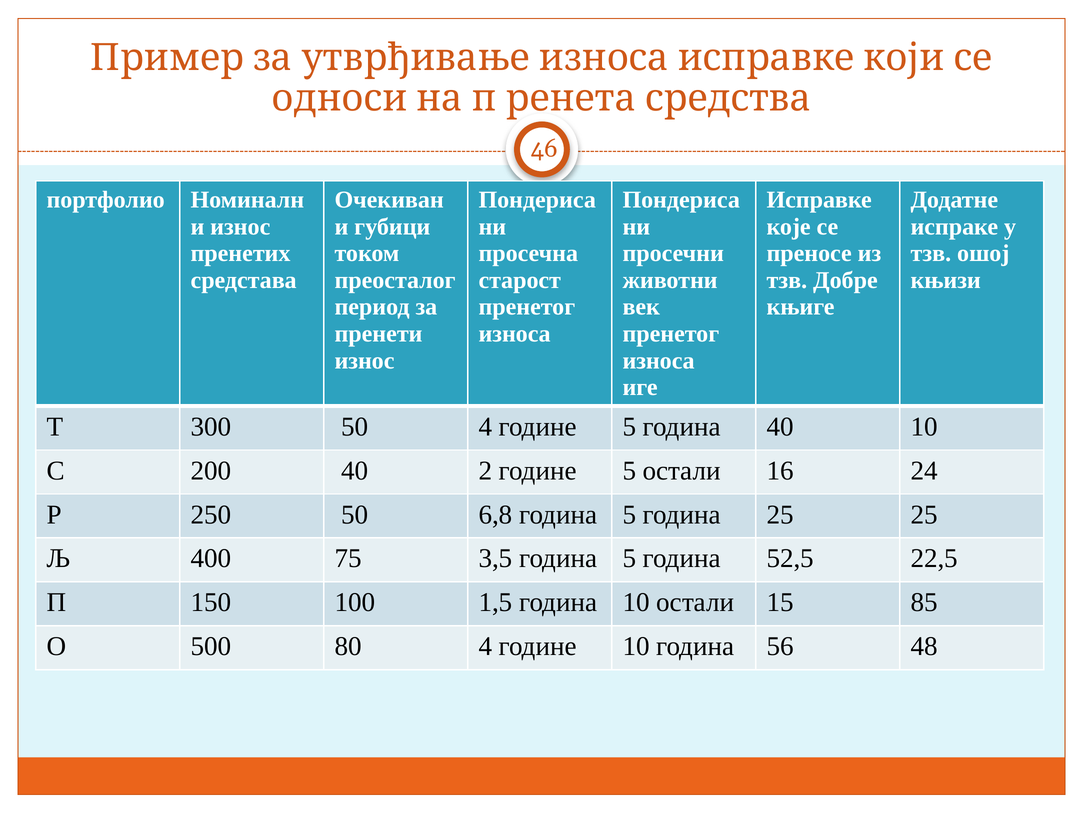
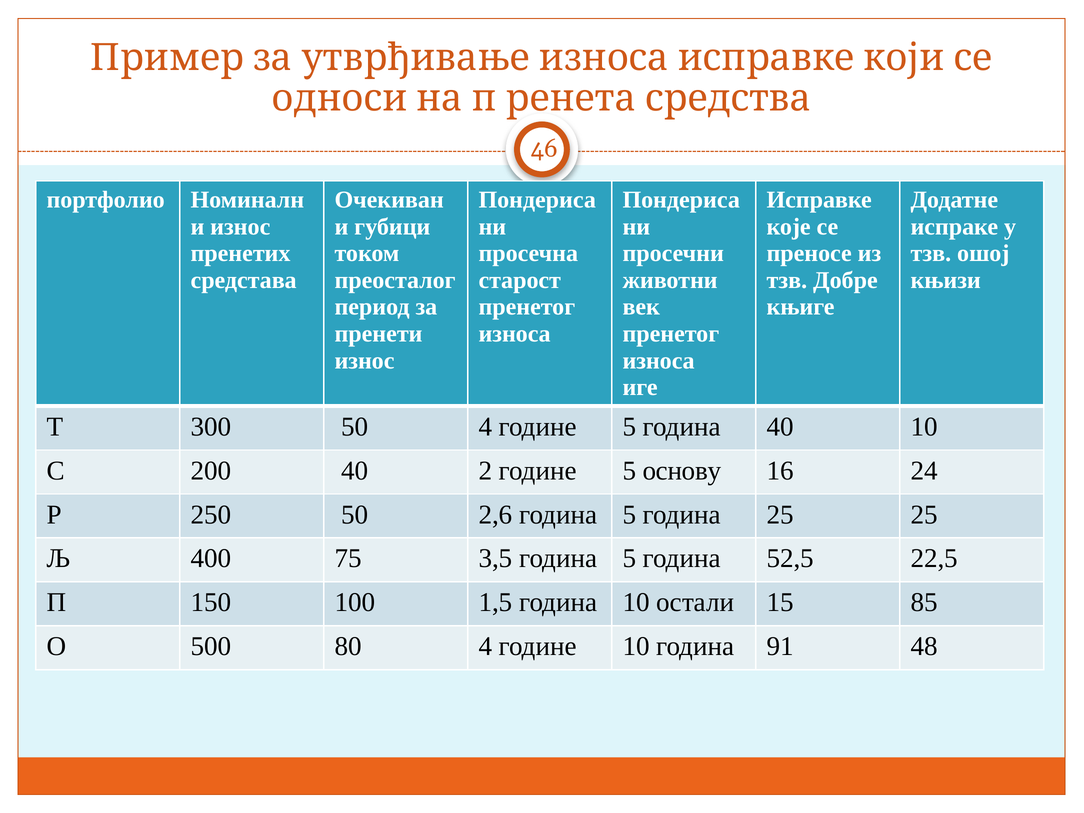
5 остали: остали -> основу (682, 471)
6,8: 6,8 -> 2,6 (495, 515)
56: 56 -> 91 (780, 646)
